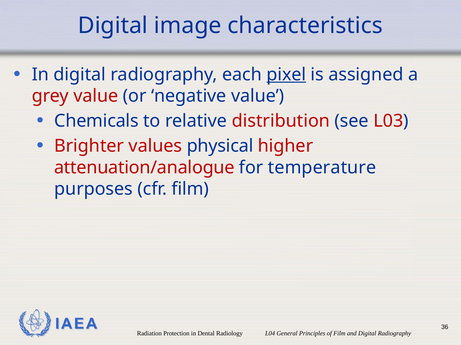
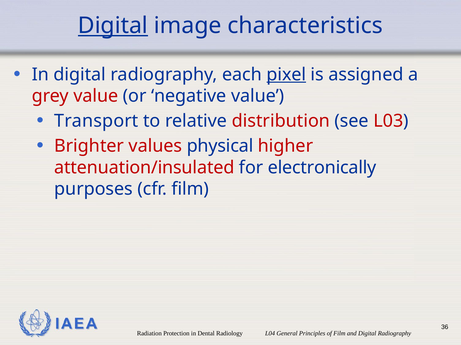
Digital underline: none -> present (113, 26)
Chemicals: Chemicals -> Transport (96, 121)
attenuation/analogue: attenuation/analogue -> attenuation/insulated (144, 168)
temperature: temperature -> electronically (322, 168)
